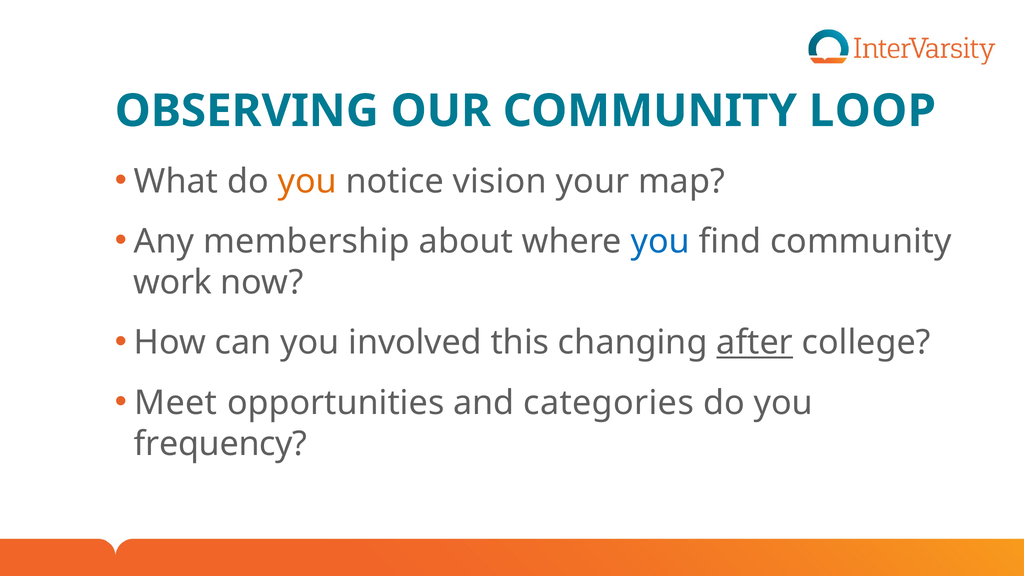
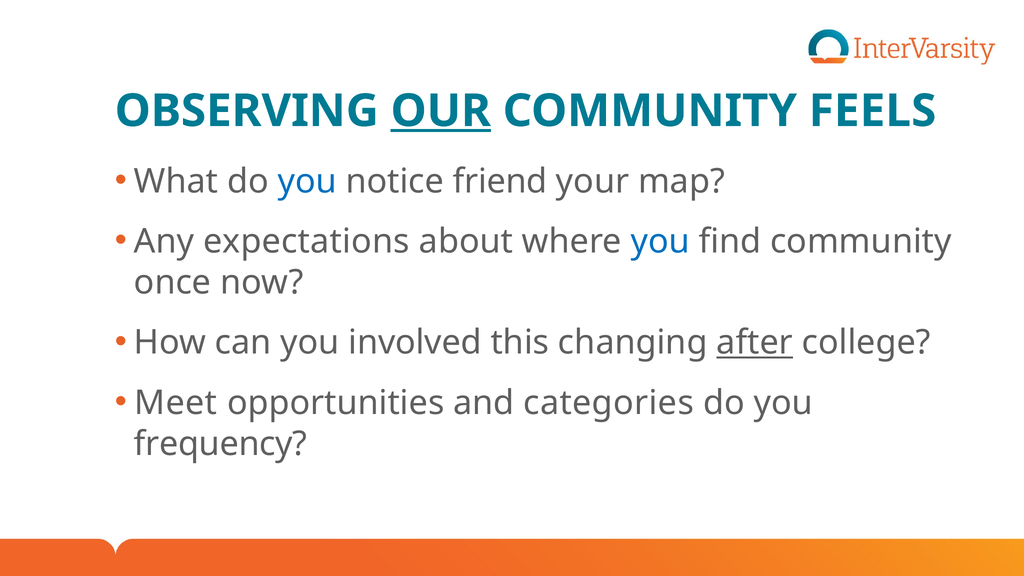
OUR underline: none -> present (441, 111)
LOOP: LOOP -> FEELS (873, 111)
you colour: orange -> blue (307, 181)
vision: vision -> friend (500, 181)
membership: membership -> expectations (306, 242)
work: work -> once (173, 282)
